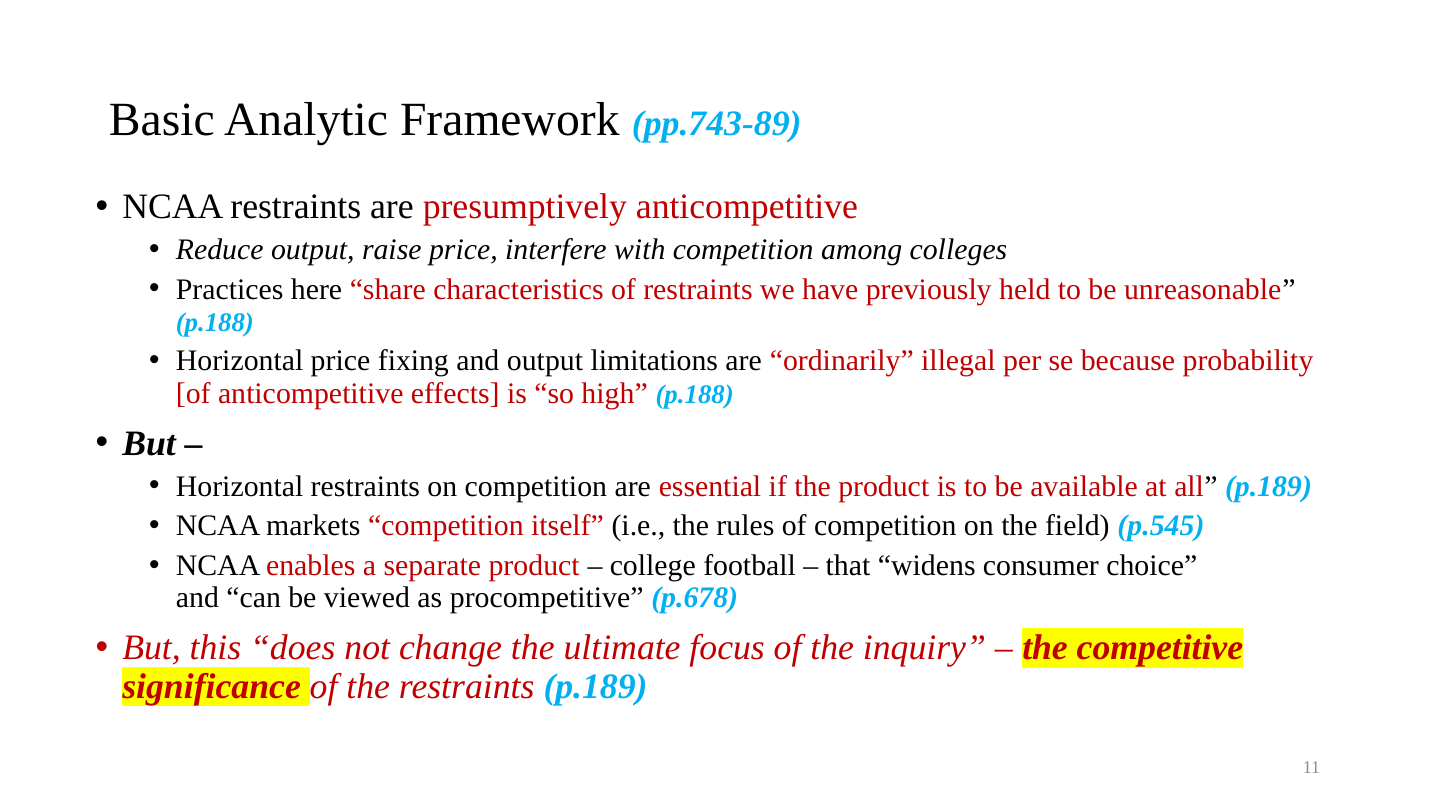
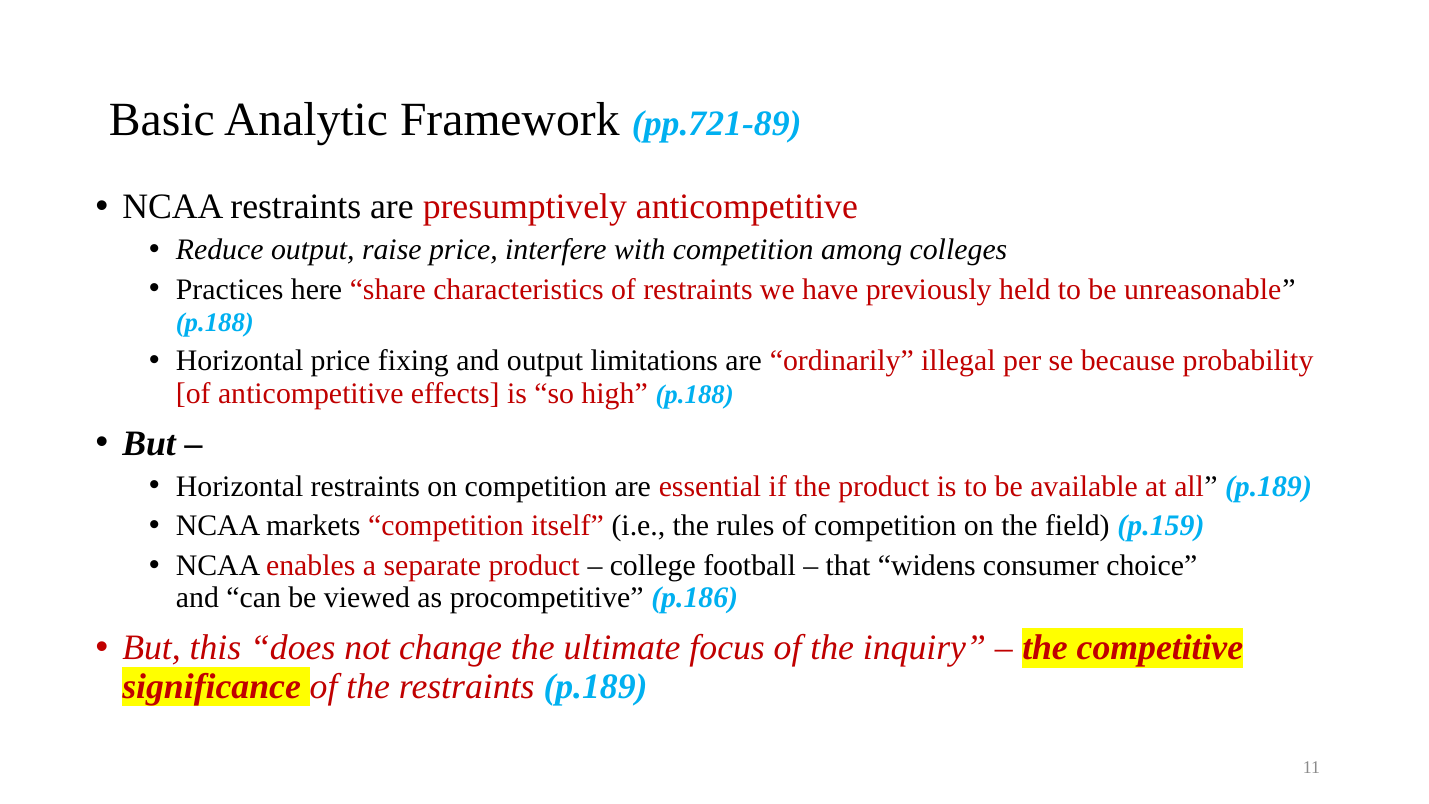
pp.743-89: pp.743-89 -> pp.721-89 (717, 124)
p.545: p.545 -> p.159 (1161, 526)
p.678: p.678 -> p.186 (695, 598)
